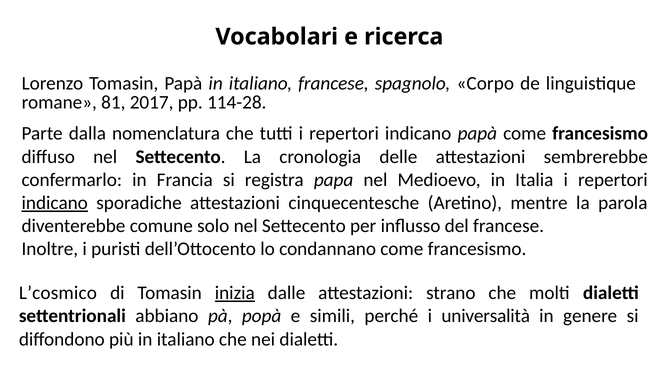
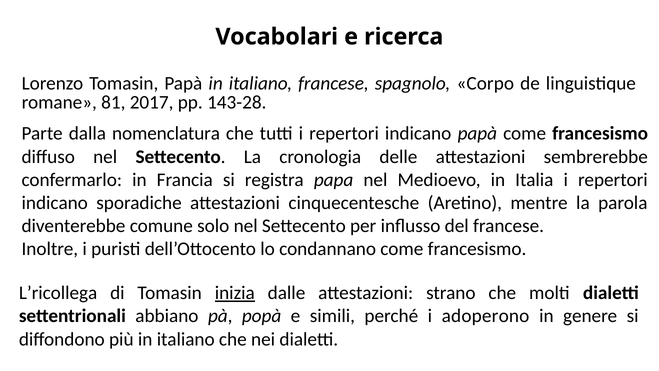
114-28: 114-28 -> 143-28 (237, 102)
indicano underline: present -> none (55, 203)
L’cosmico: L’cosmico -> L’ricollega (58, 293)
universalità: universalità -> adoperono (486, 316)
